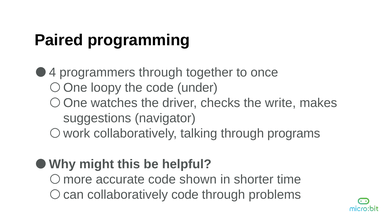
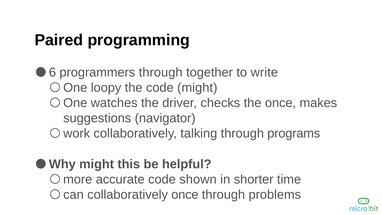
4: 4 -> 6 (52, 72)
once: once -> write (264, 72)
code under: under -> might (197, 88)
the write: write -> once (281, 103)
collaboratively code: code -> once (185, 195)
